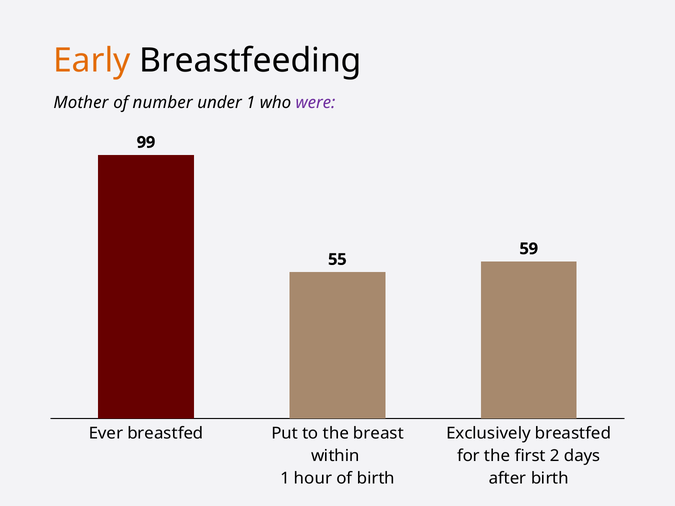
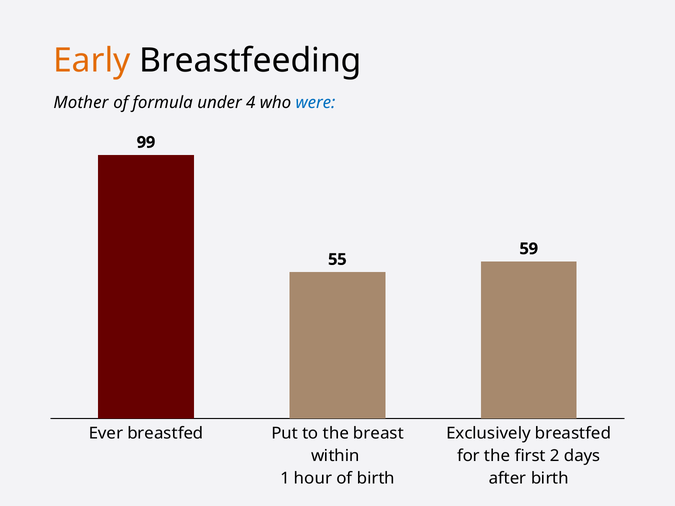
number: number -> formula (163, 103)
under 1: 1 -> 4 (251, 103)
were colour: purple -> blue (315, 103)
